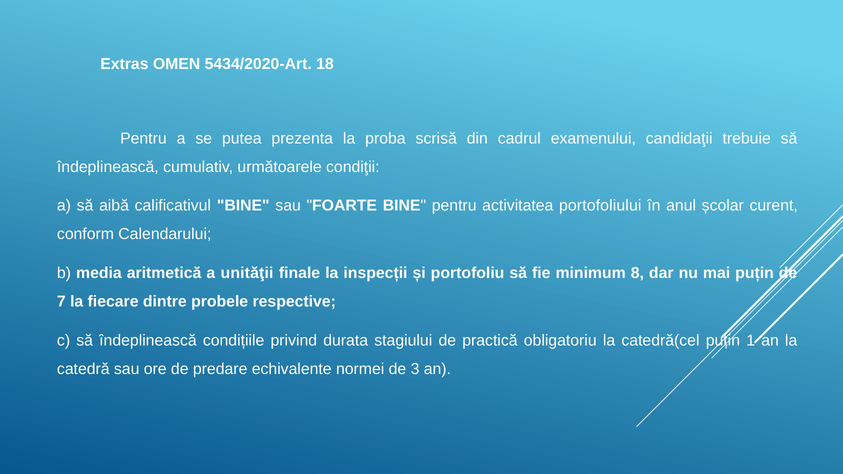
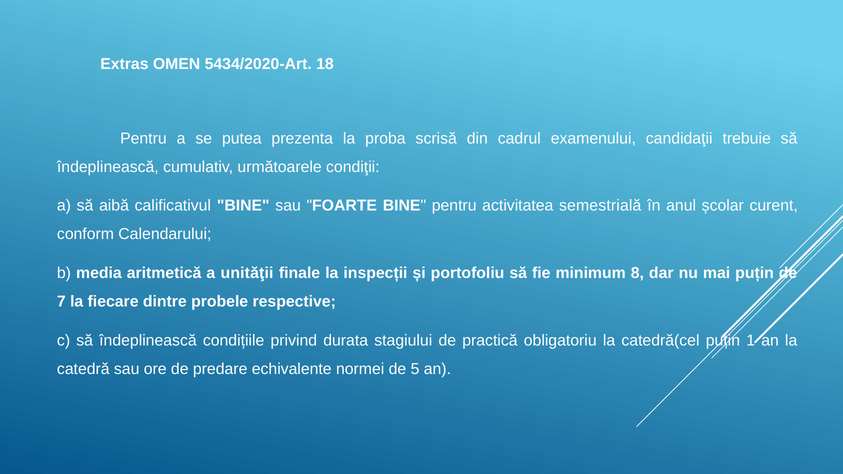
portofoliului: portofoliului -> semestrială (600, 206)
3: 3 -> 5 (415, 369)
